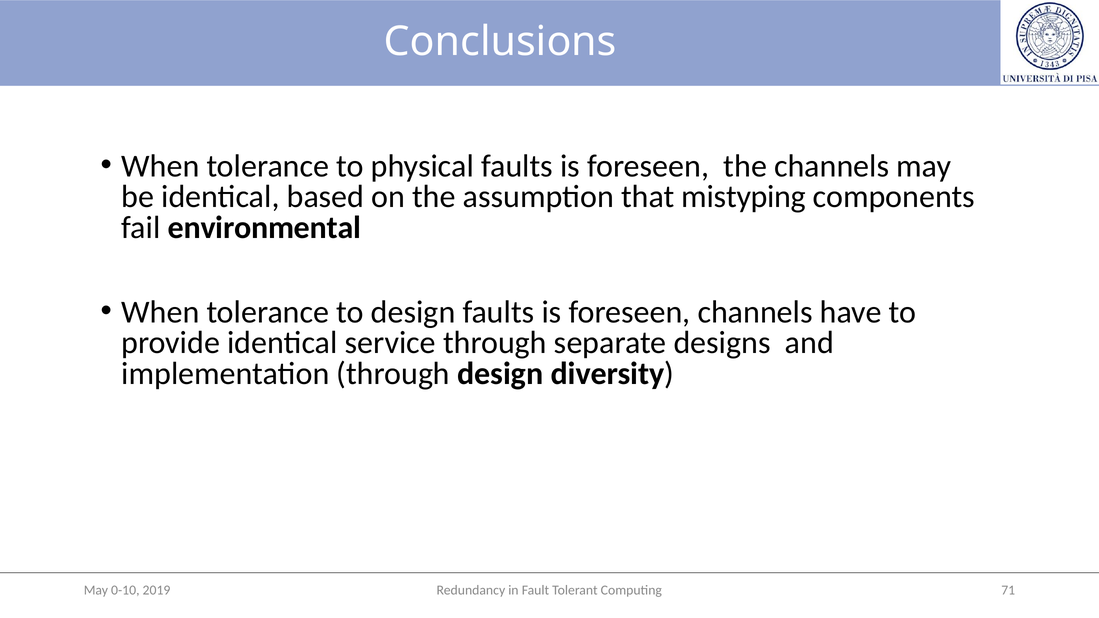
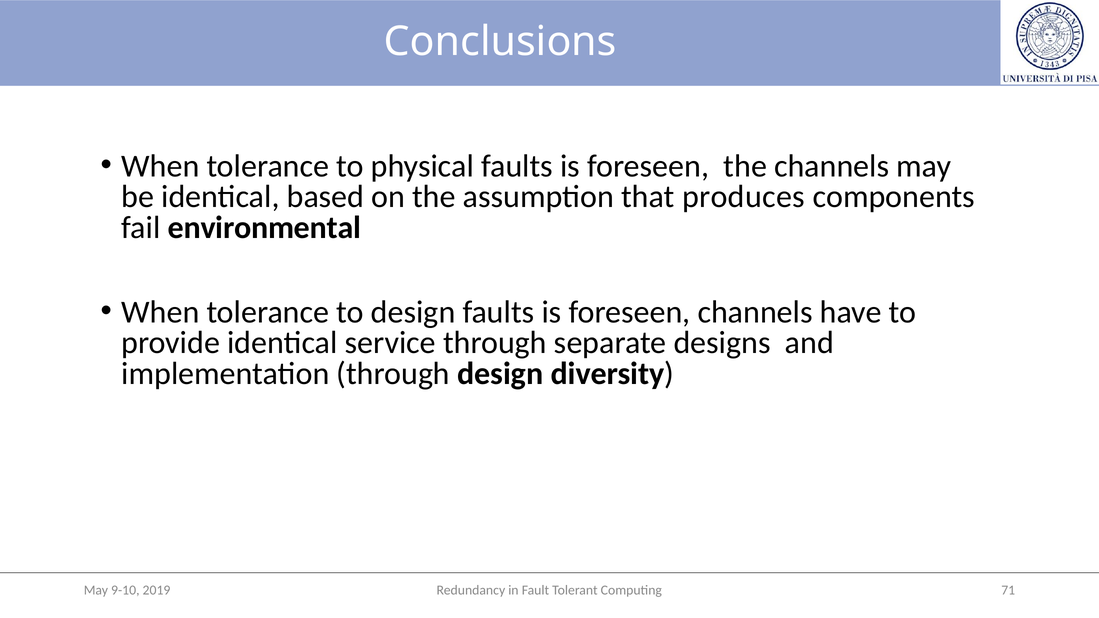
mistyping: mistyping -> produces (743, 197)
0-10: 0-10 -> 9-10 (125, 590)
